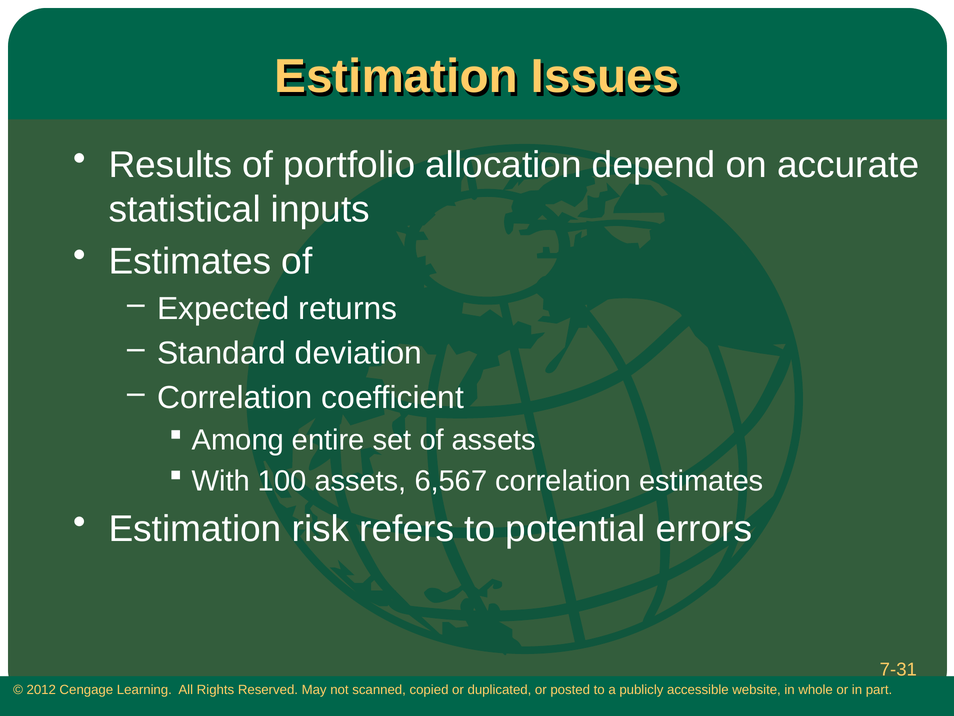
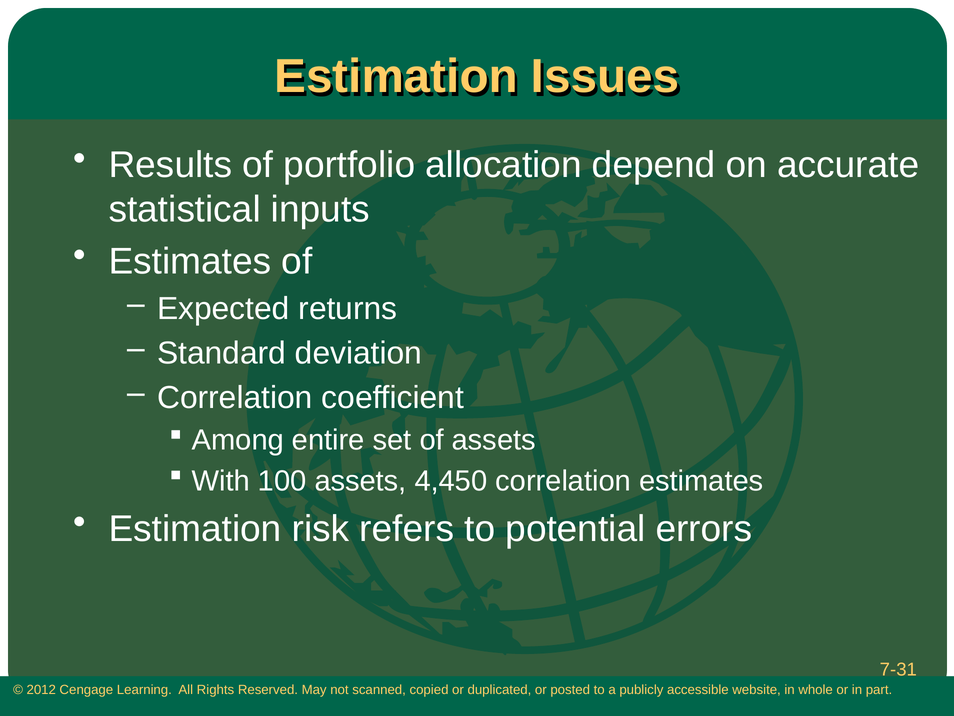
6,567: 6,567 -> 4,450 (451, 481)
